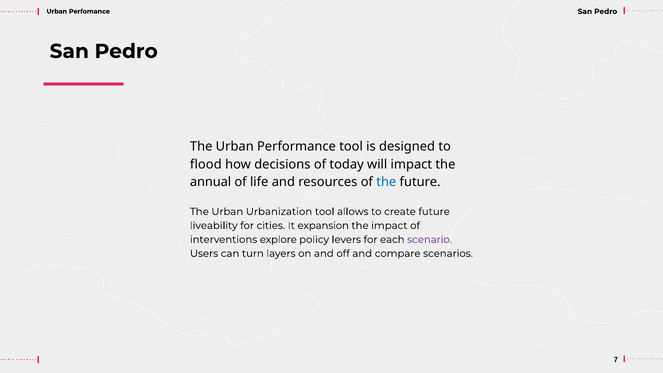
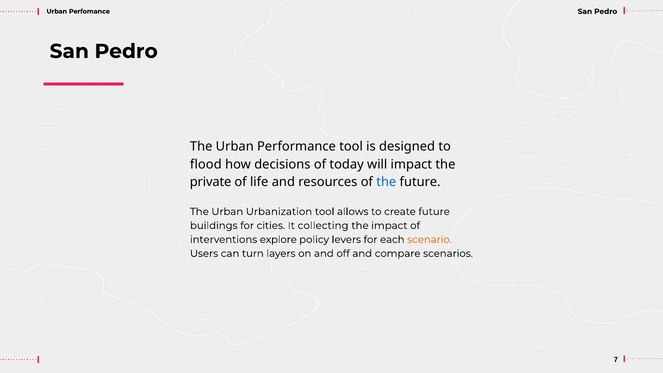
annual: annual -> private (211, 182)
liveability: liveability -> buildings (214, 226)
expansion: expansion -> collecting (323, 226)
scenario colour: purple -> orange (430, 240)
